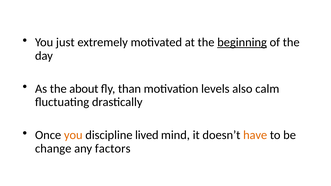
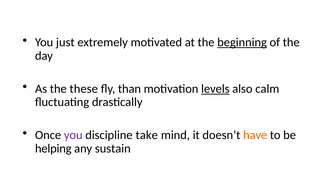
about: about -> these (84, 89)
levels underline: none -> present (215, 89)
you colour: orange -> purple (73, 135)
lived: lived -> take (147, 135)
change: change -> helping (53, 149)
factors: factors -> sustain (113, 149)
